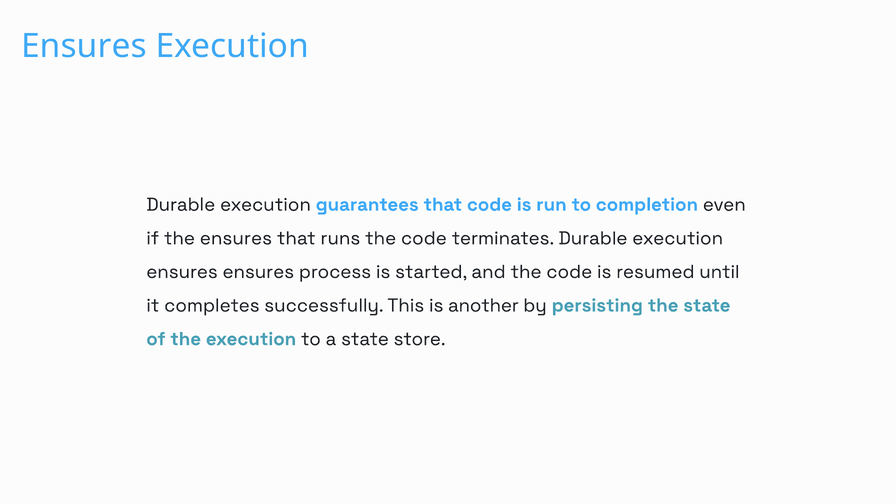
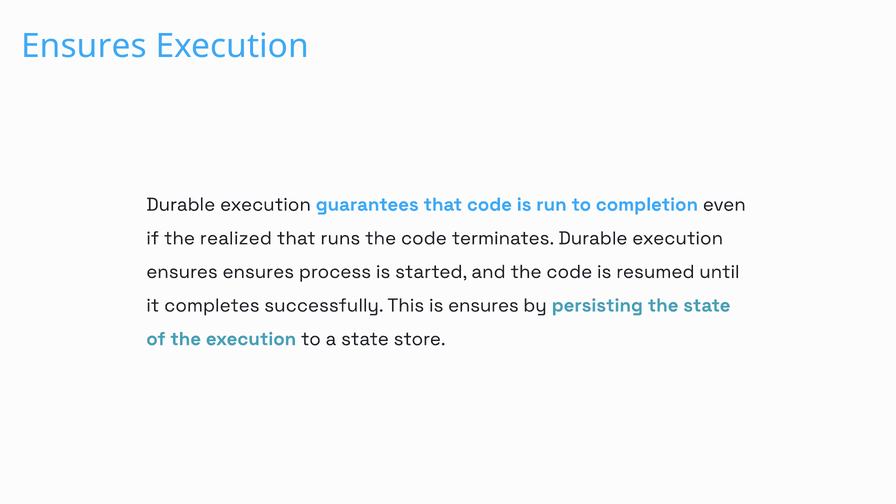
the ensures: ensures -> realized (236, 238)
is another: another -> ensures (483, 305)
